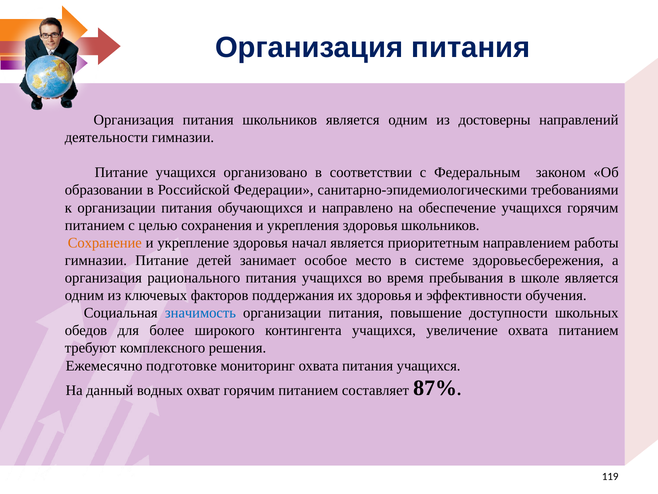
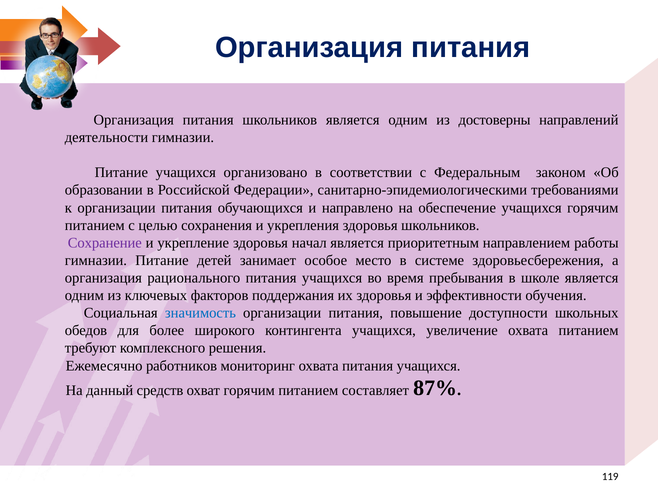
Сохранение colour: orange -> purple (105, 243)
подготовке: подготовке -> работников (182, 365)
водных: водных -> средств (160, 390)
